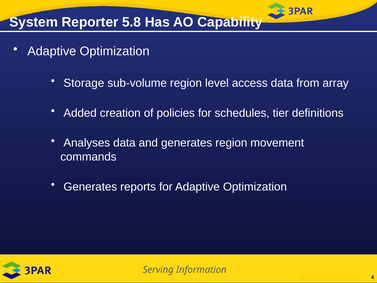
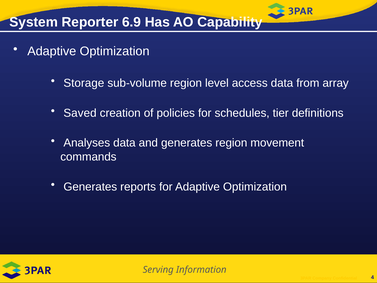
5.8: 5.8 -> 6.9 (132, 22)
Added: Added -> Saved (80, 113)
